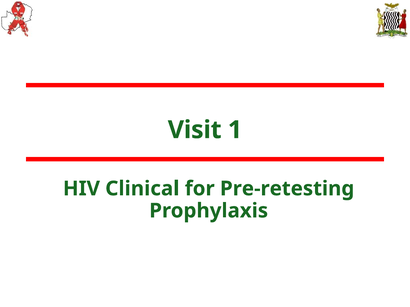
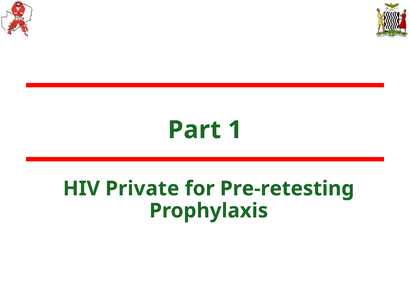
Visit: Visit -> Part (194, 130)
Clinical: Clinical -> Private (142, 189)
